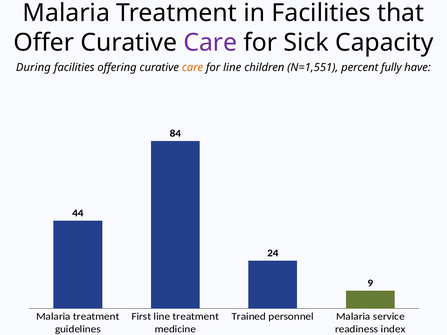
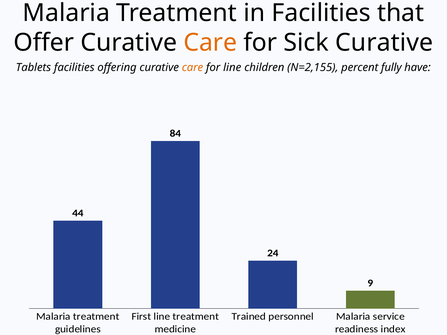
Care colour: purple -> orange (210, 43)
Sick Capacity: Capacity -> Curative (384, 43)
During: During -> Tablets (33, 67)
N=1,551: N=1,551 -> N=2,155 (313, 67)
